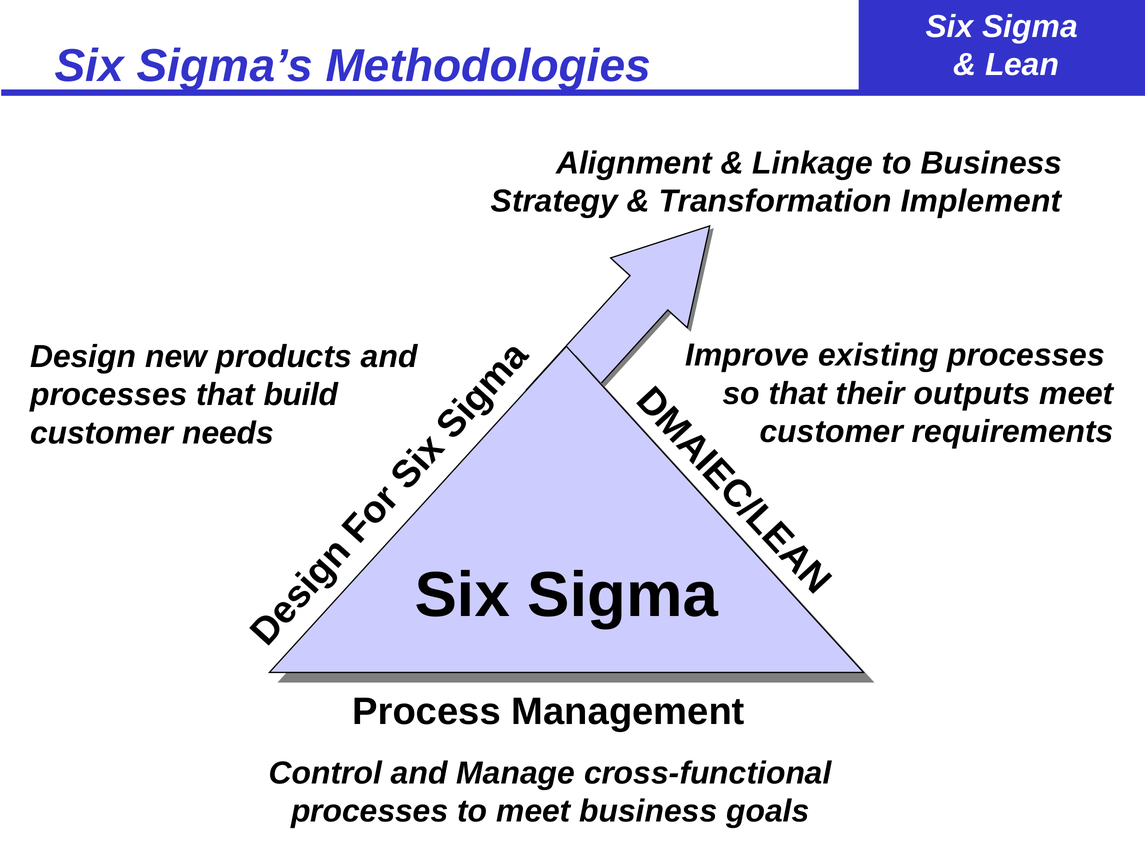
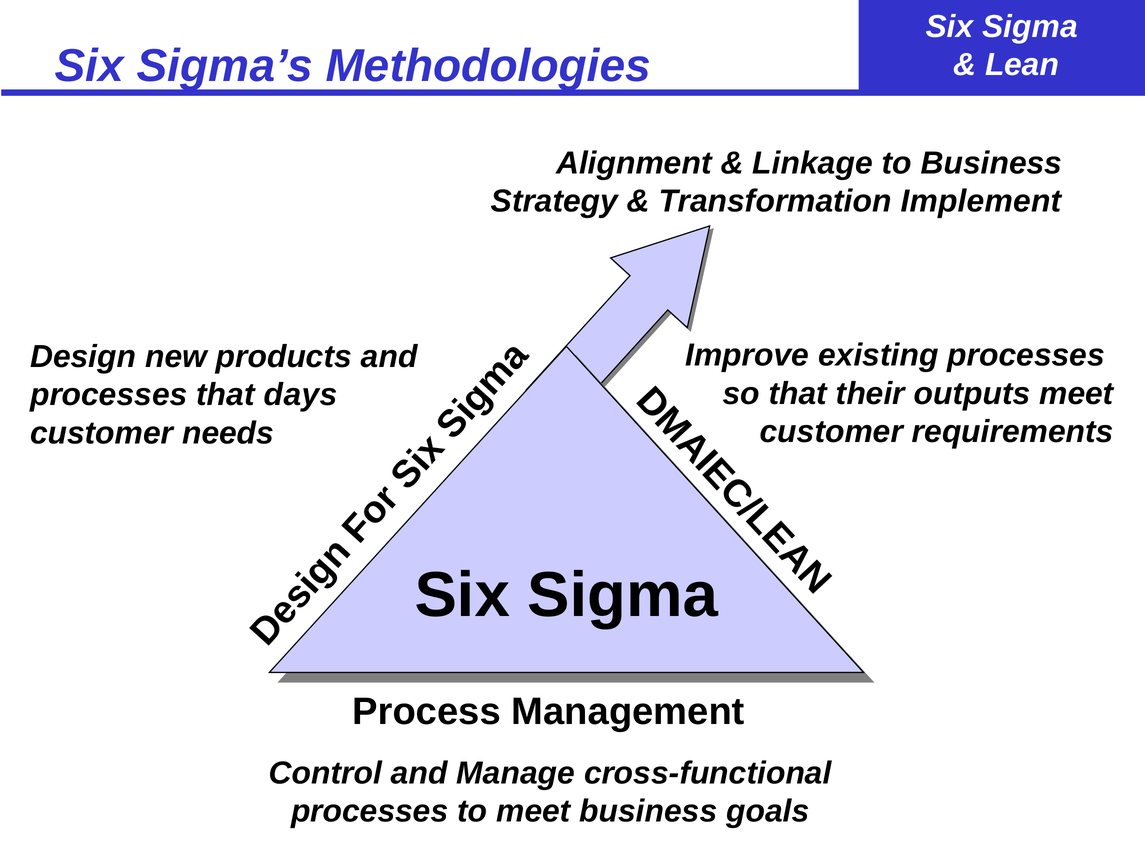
build: build -> days (301, 395)
